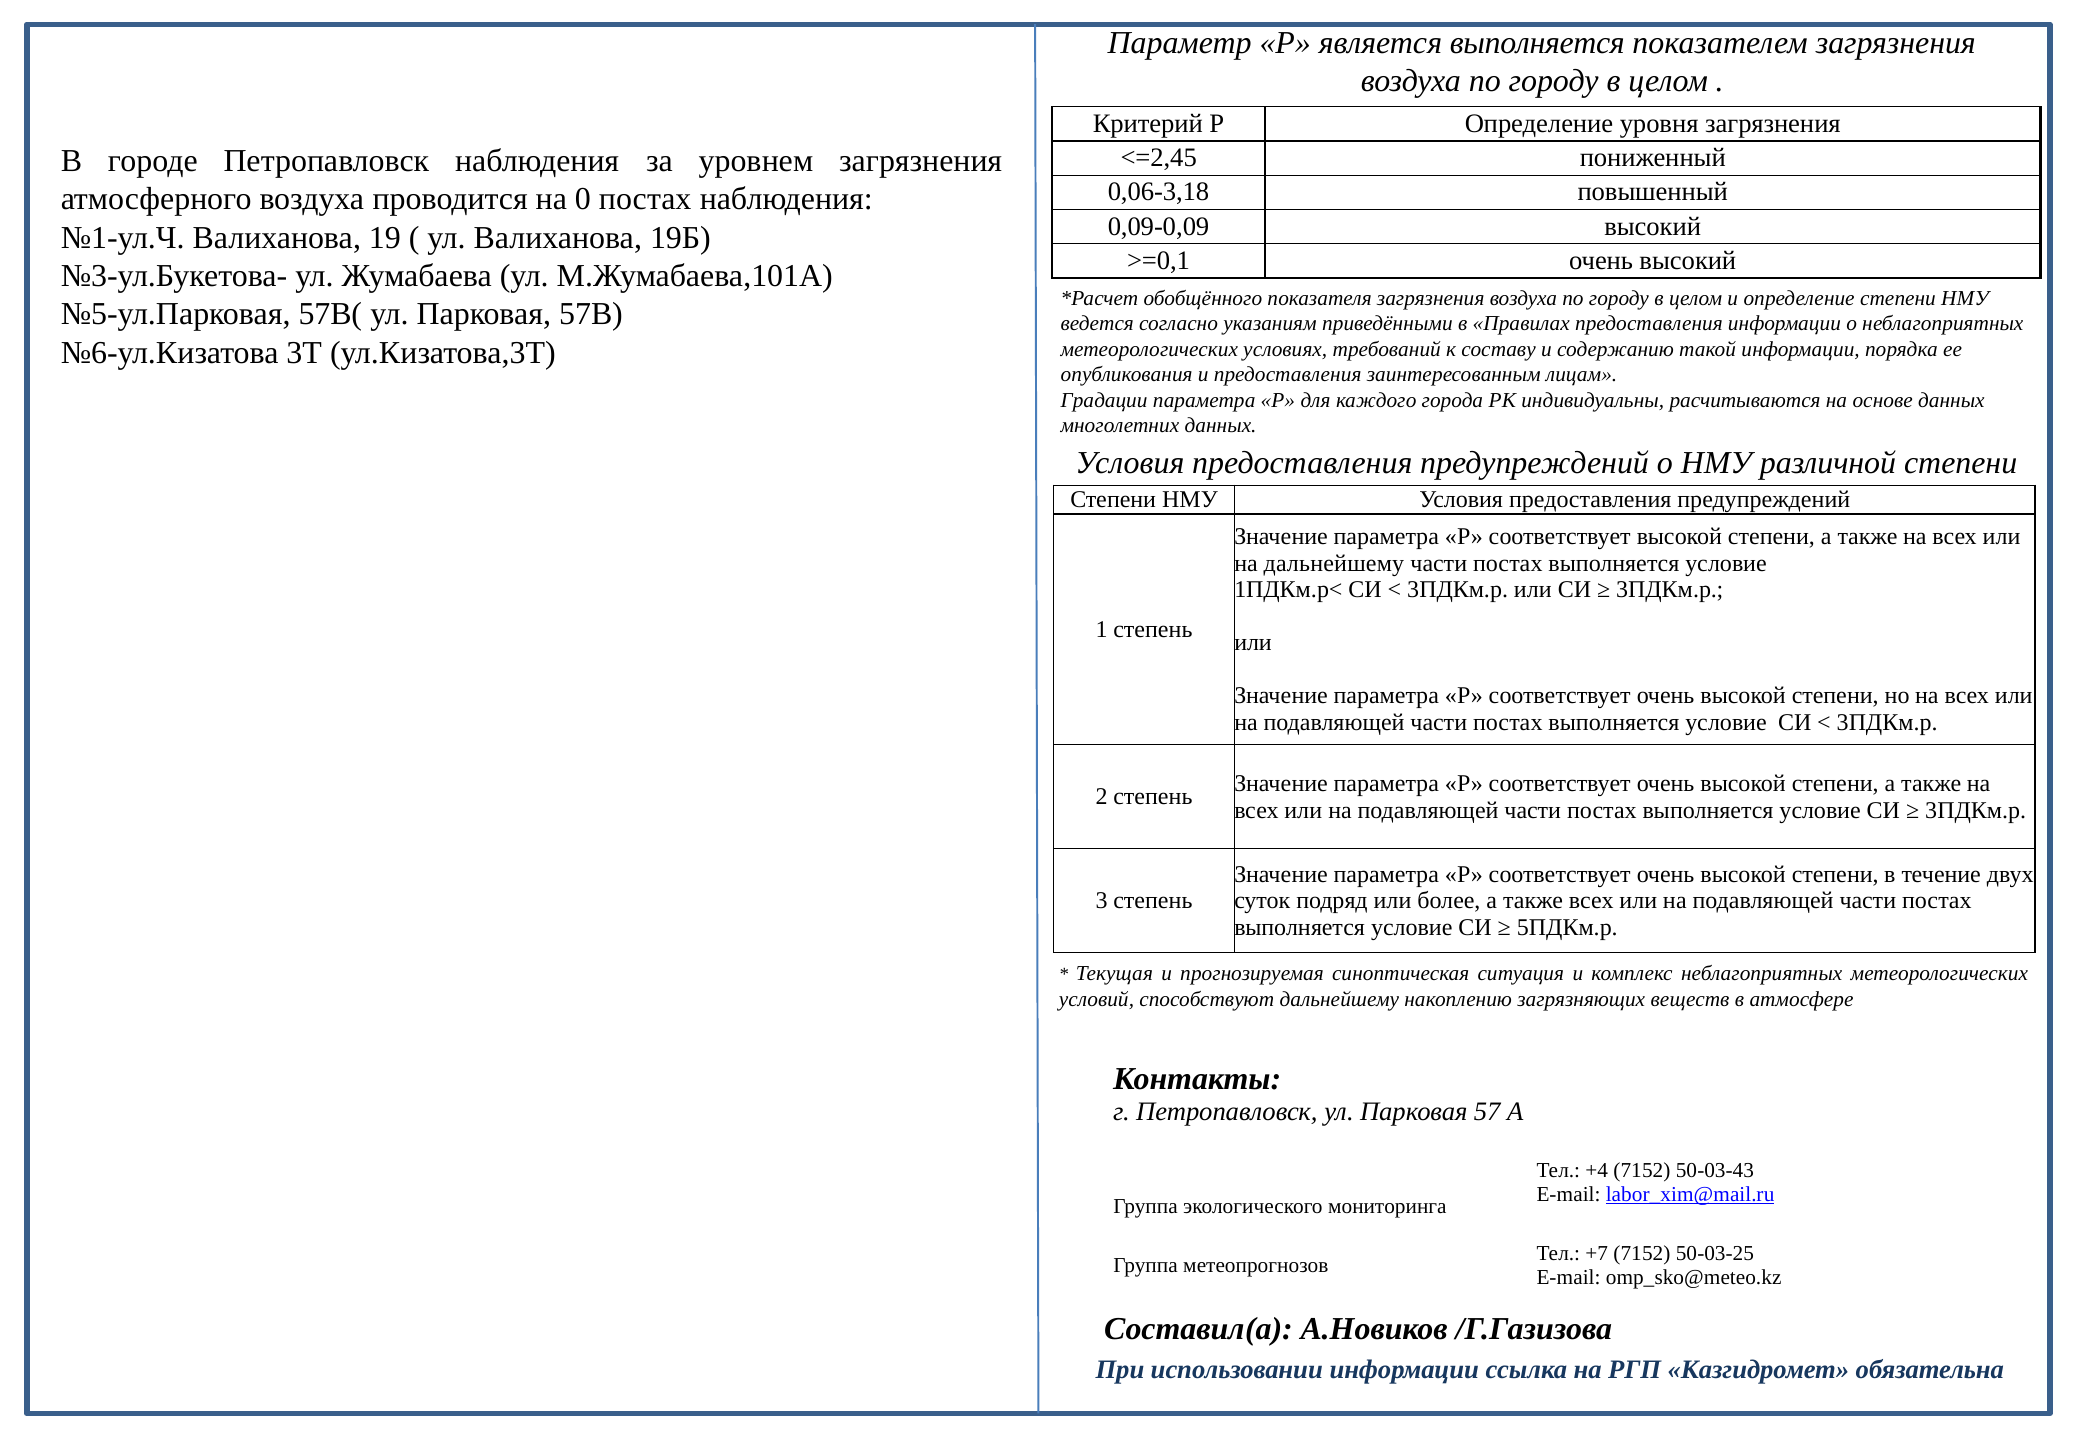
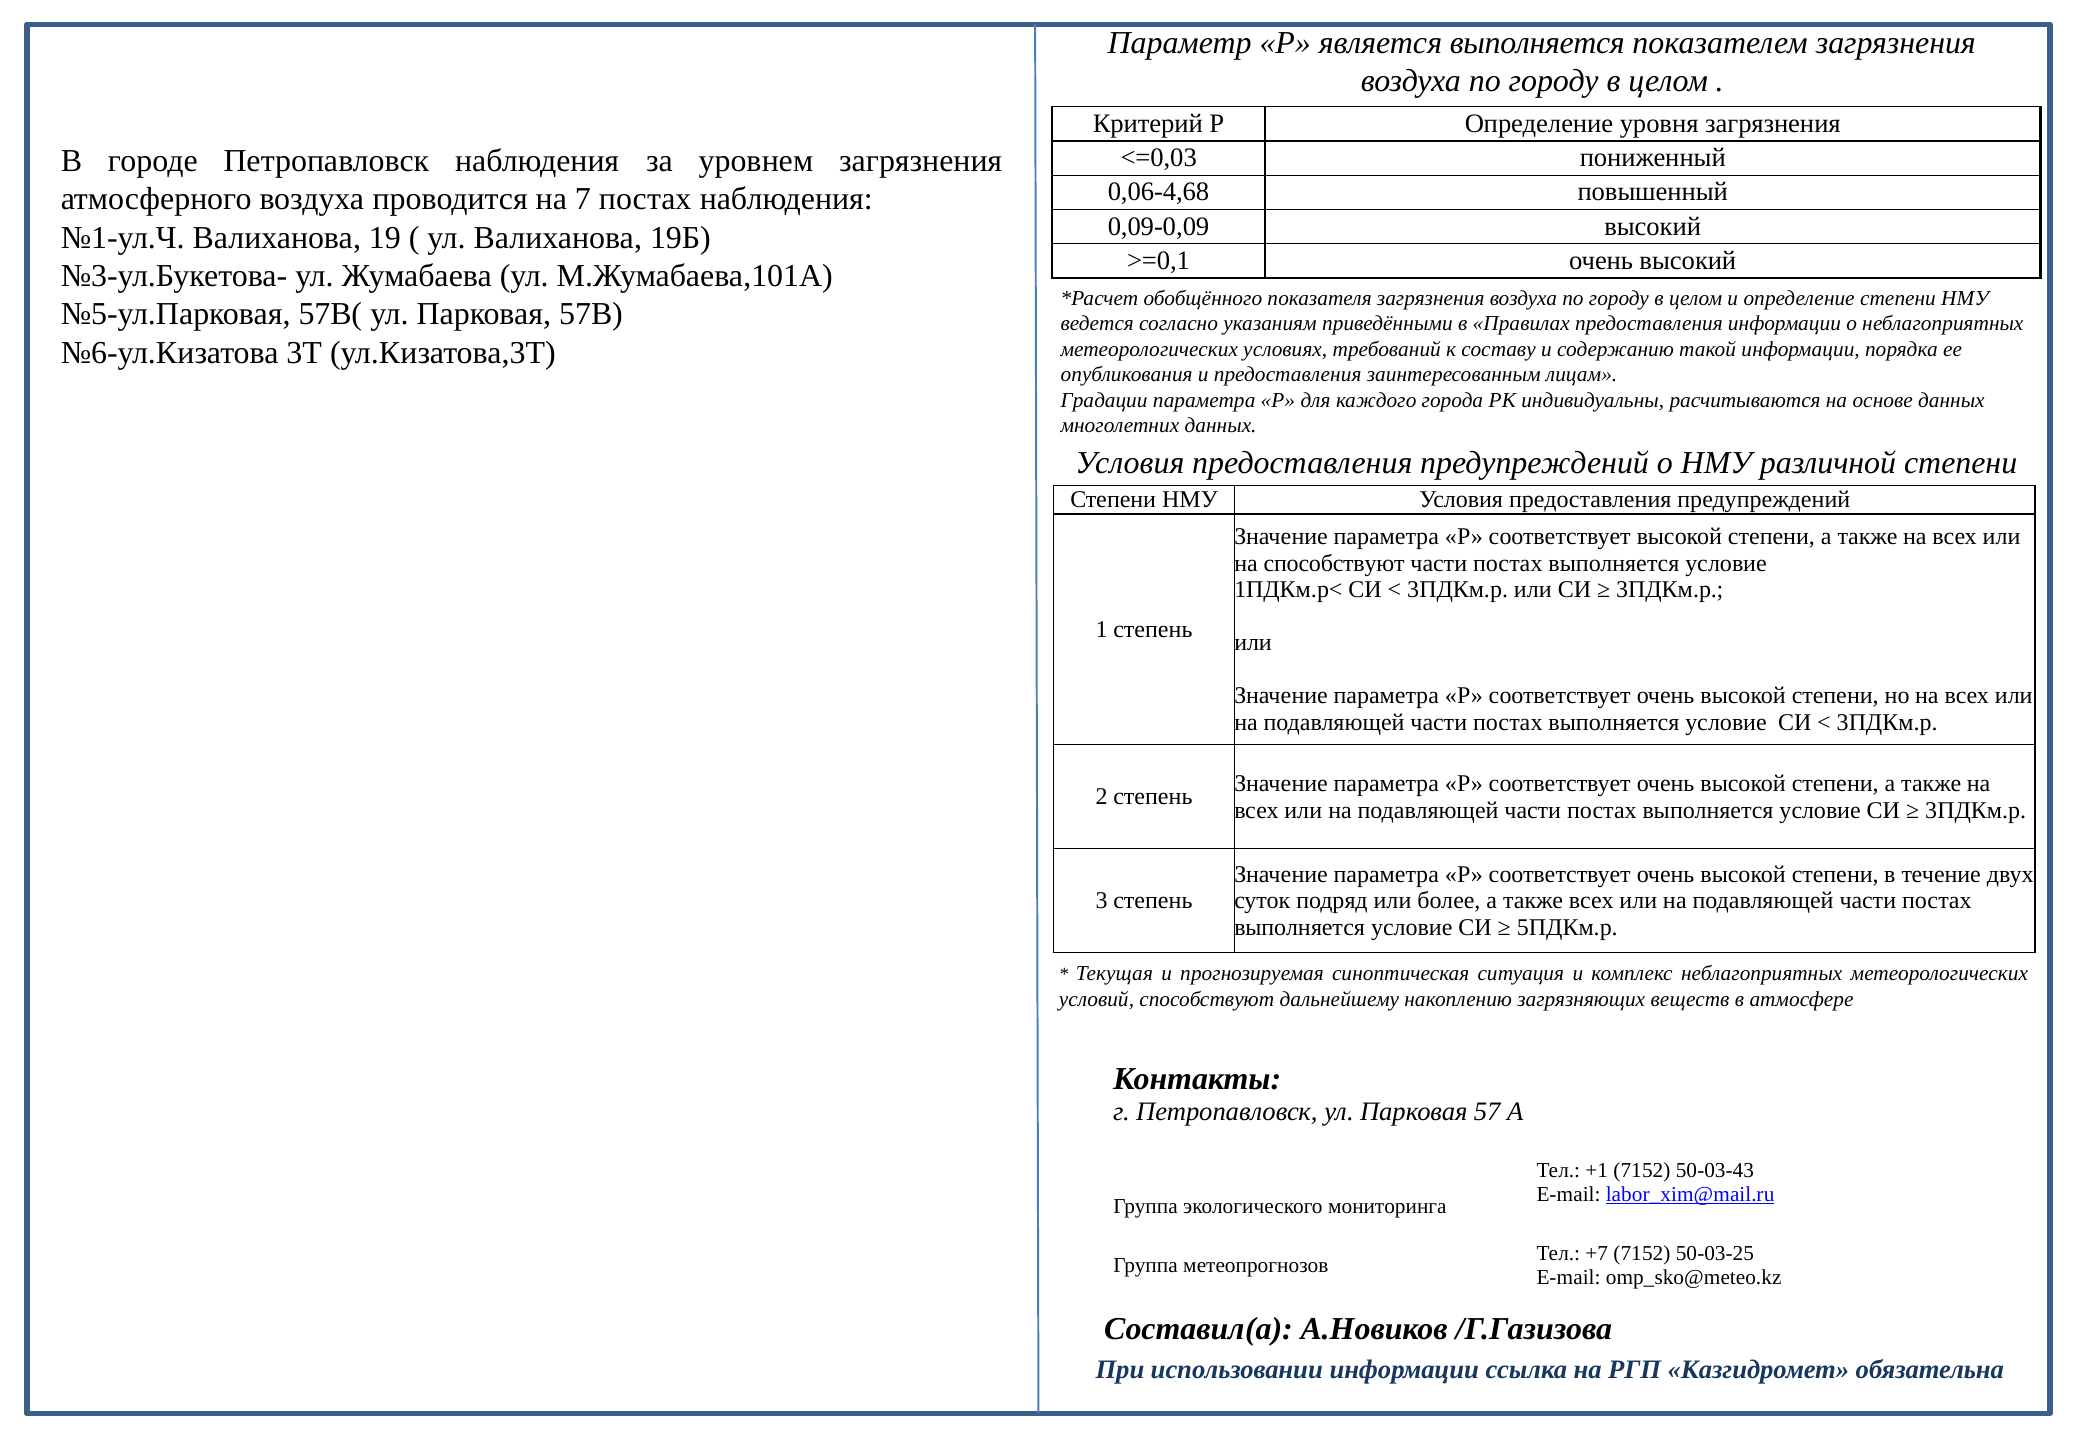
<=2,45: <=2,45 -> <=0,03 (1159, 158)
0,06-3,18: 0,06-3,18 -> 0,06-4,68 (1159, 192)
0: 0 -> 7 (583, 199)
на дальнейшему: дальнейшему -> способствуют (1334, 563)
+4: +4 -> +1 (1597, 1171)
